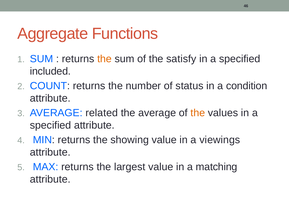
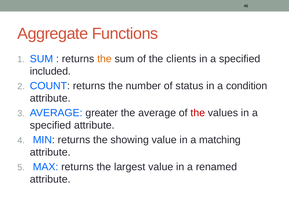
satisfy: satisfy -> clients (181, 59)
related: related -> greater (102, 113)
the colour: orange -> red (198, 113)
viewings: viewings -> matching (220, 140)
matching: matching -> renamed (216, 167)
